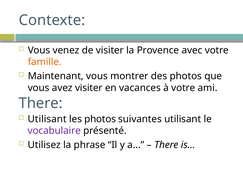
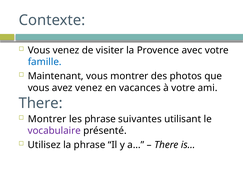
famille colour: orange -> blue (45, 62)
avez visiter: visiter -> venez (89, 88)
Utilisant: Utilisant -> Montrer (47, 119)
les photos: photos -> phrase (100, 119)
